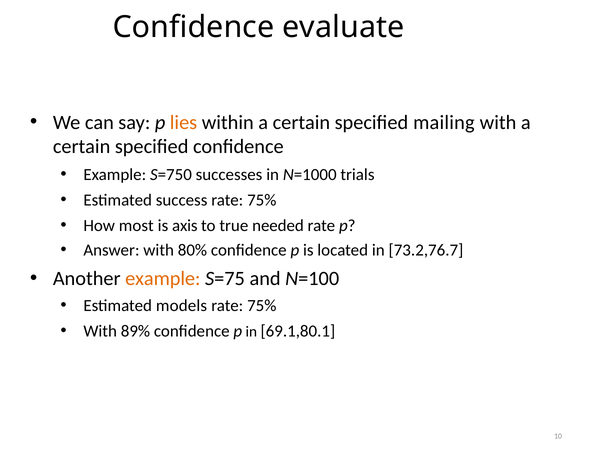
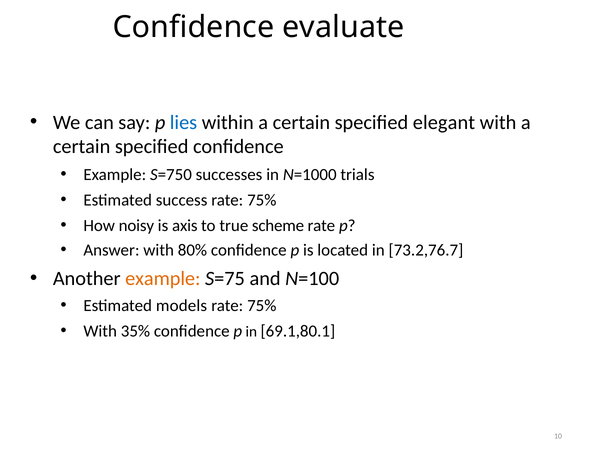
lies colour: orange -> blue (184, 122)
mailing: mailing -> elegant (444, 122)
most: most -> noisy (136, 226)
needed: needed -> scheme (278, 226)
89%: 89% -> 35% (135, 331)
